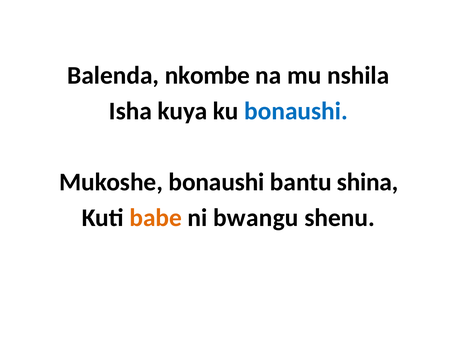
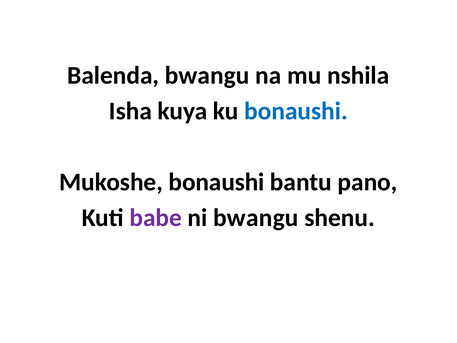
Balenda nkombe: nkombe -> bwangu (207, 75)
shina: shina -> pano (367, 182)
babe colour: orange -> purple (156, 218)
